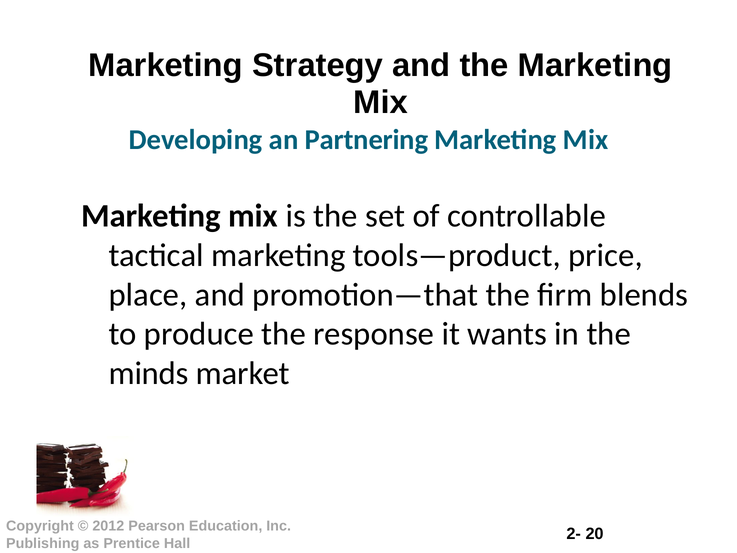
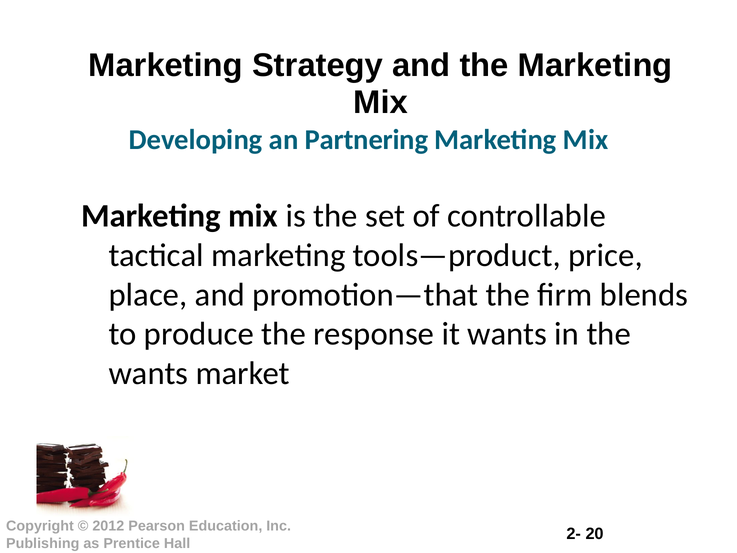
minds: minds -> wants (149, 373)
